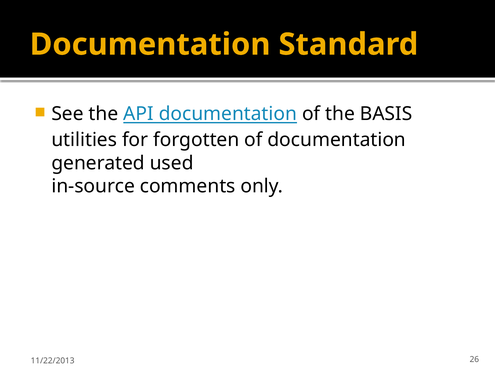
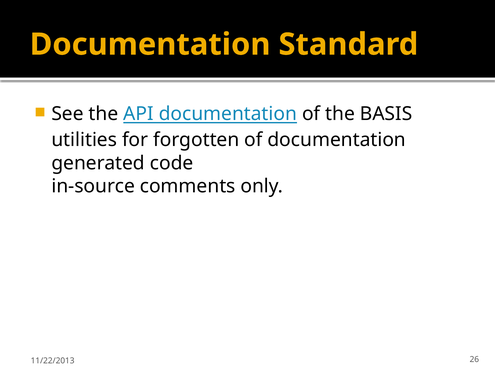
used: used -> code (172, 163)
